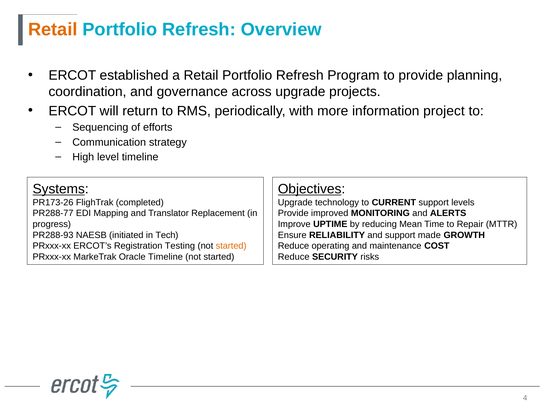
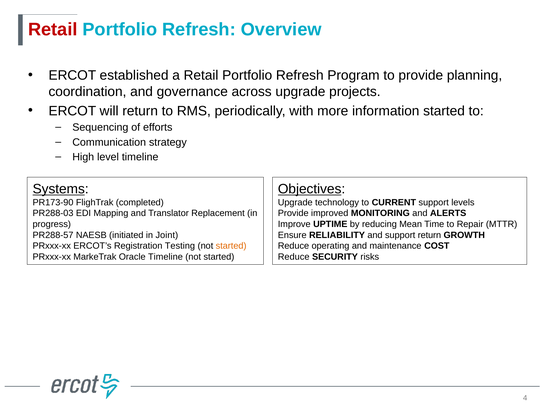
Retail colour: orange -> red (53, 29)
information project: project -> started (444, 111)
PR173-26: PR173-26 -> PR173-90 (53, 202)
PR288-77: PR288-77 -> PR288-03 (53, 213)
PR288-93: PR288-93 -> PR288-57 (53, 235)
Tech: Tech -> Joint (167, 235)
support made: made -> return (429, 235)
